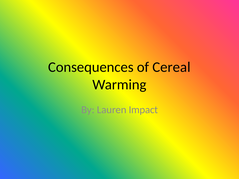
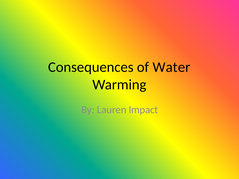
Cereal: Cereal -> Water (171, 67)
